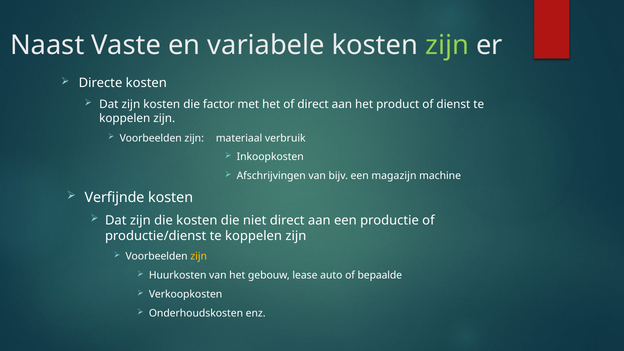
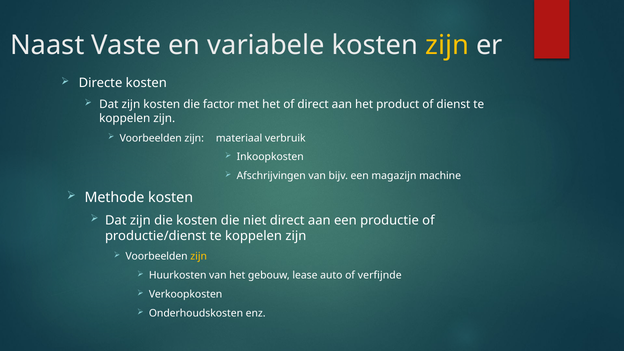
zijn colour: light green -> yellow (447, 45)
Verfijnde: Verfijnde -> Methode (114, 198)
bepaalde: bepaalde -> verfijnde (380, 275)
